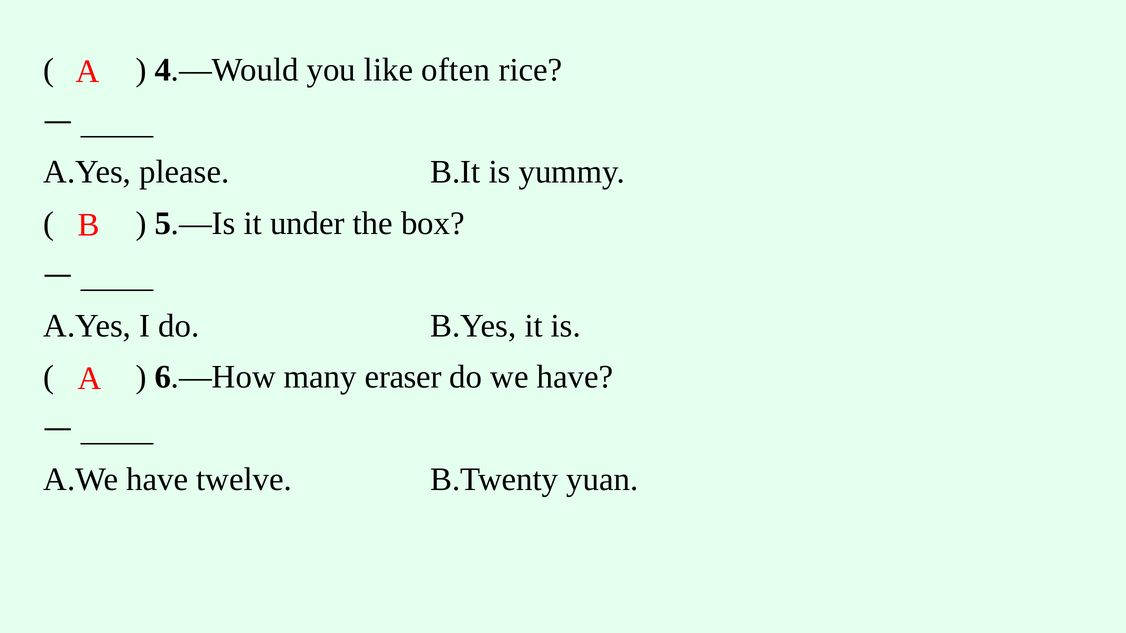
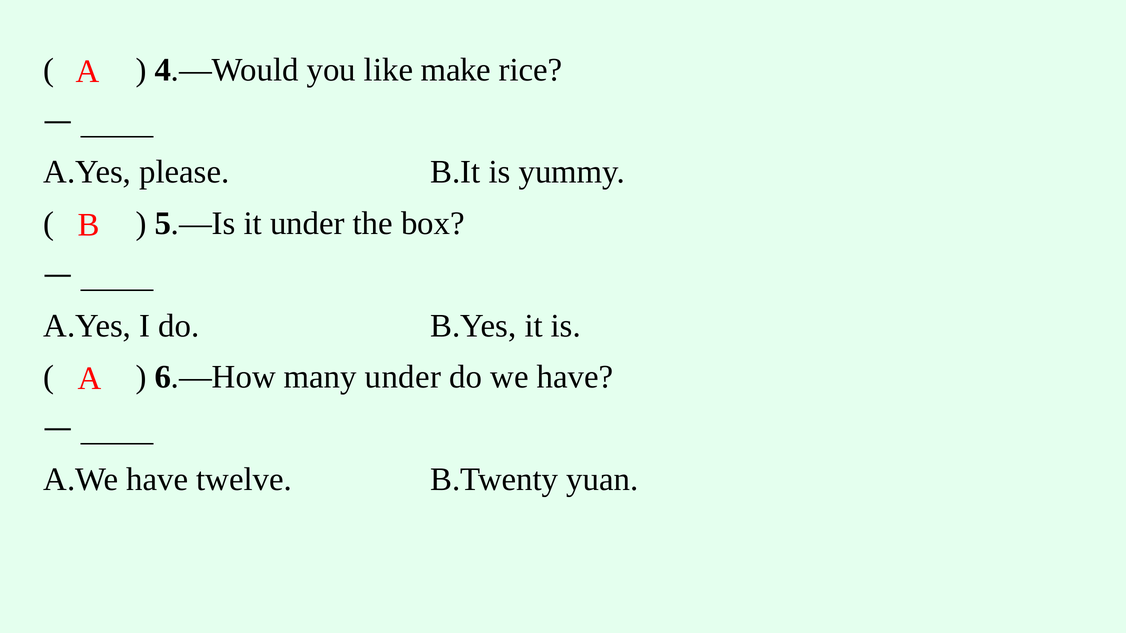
often: often -> make (456, 70)
many eraser: eraser -> under (403, 377)
